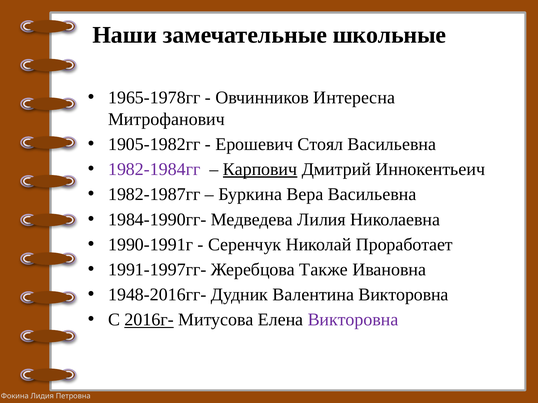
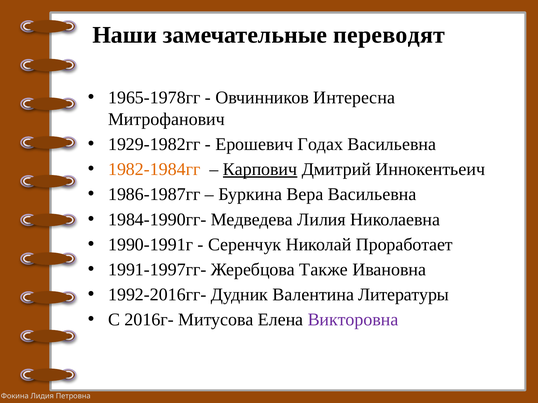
школьные: школьные -> переводят (389, 35)
1905-1982гг: 1905-1982гг -> 1929-1982гг (154, 144)
Стоял: Стоял -> Годах (320, 144)
1982-1984гг colour: purple -> orange (154, 170)
1982-1987гг: 1982-1987гг -> 1986-1987гг (154, 195)
1948-2016гг-: 1948-2016гг- -> 1992-2016гг- (157, 295)
Валентина Викторовна: Викторовна -> Литературы (404, 295)
2016г- underline: present -> none (149, 320)
